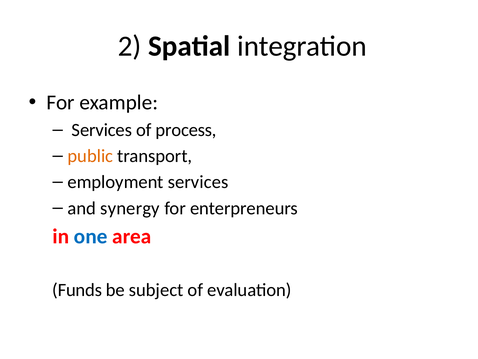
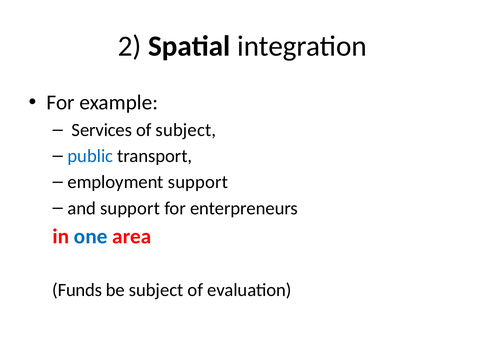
of process: process -> subject (186, 130)
public colour: orange -> blue (90, 156)
employment services: services -> support (198, 182)
and synergy: synergy -> support (130, 208)
